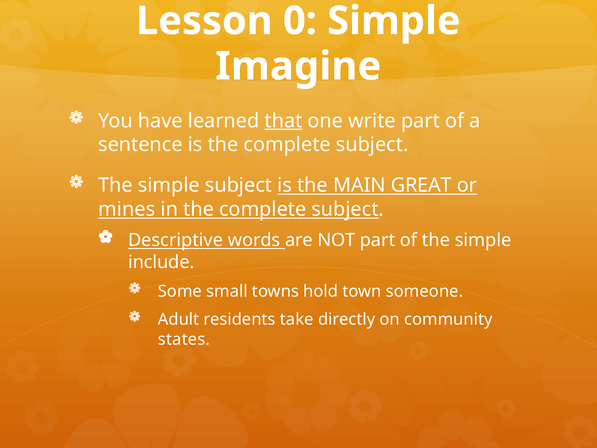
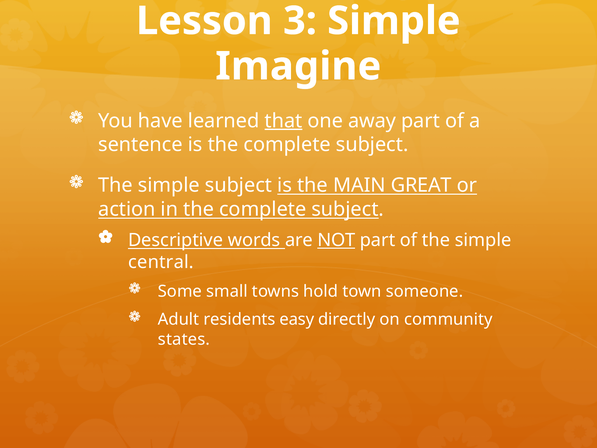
0: 0 -> 3 (300, 21)
write: write -> away (372, 121)
mines: mines -> action (127, 209)
NOT underline: none -> present (336, 240)
include: include -> central (161, 262)
take: take -> easy (297, 319)
